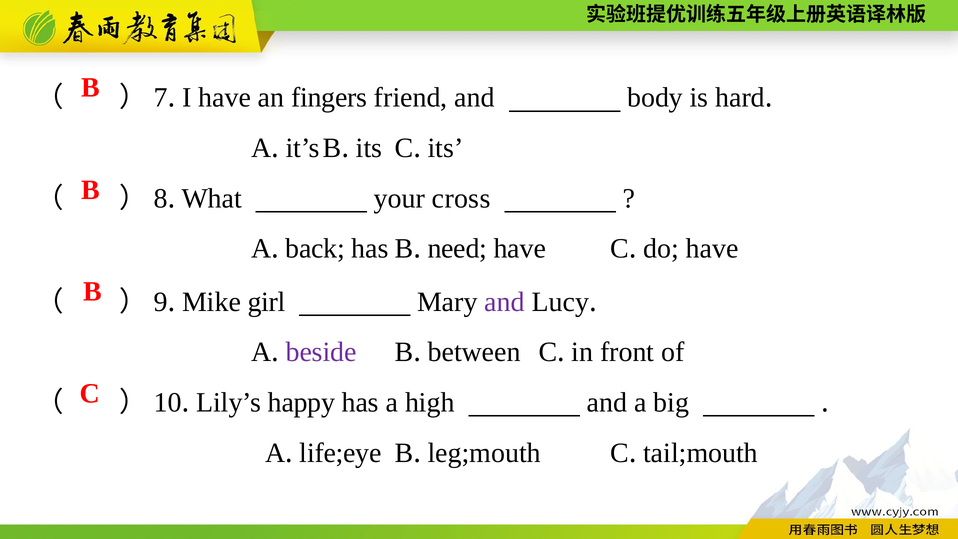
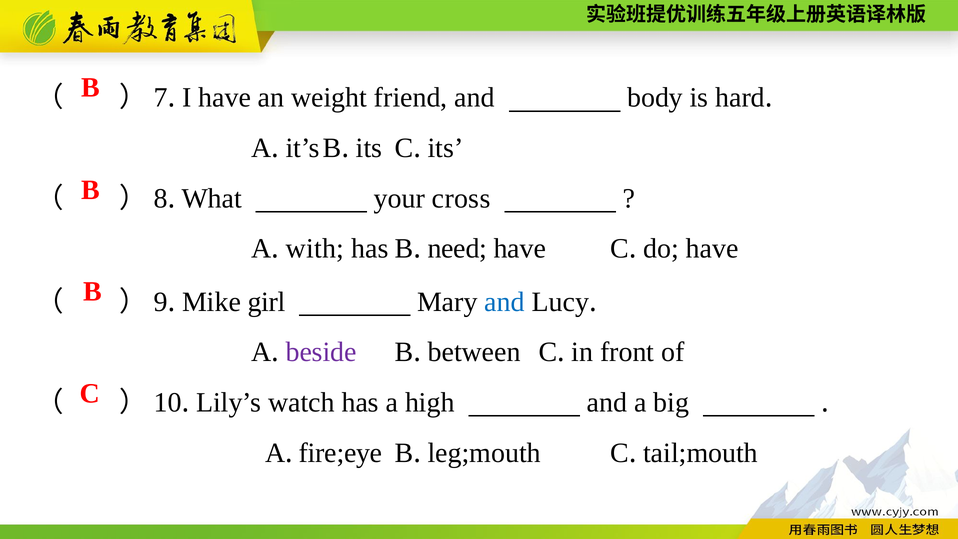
fingers: fingers -> weight (329, 98)
back: back -> with (315, 249)
and colour: purple -> blue (505, 302)
happy: happy -> watch (301, 402)
life;eye: life;eye -> fire;eye (341, 453)
